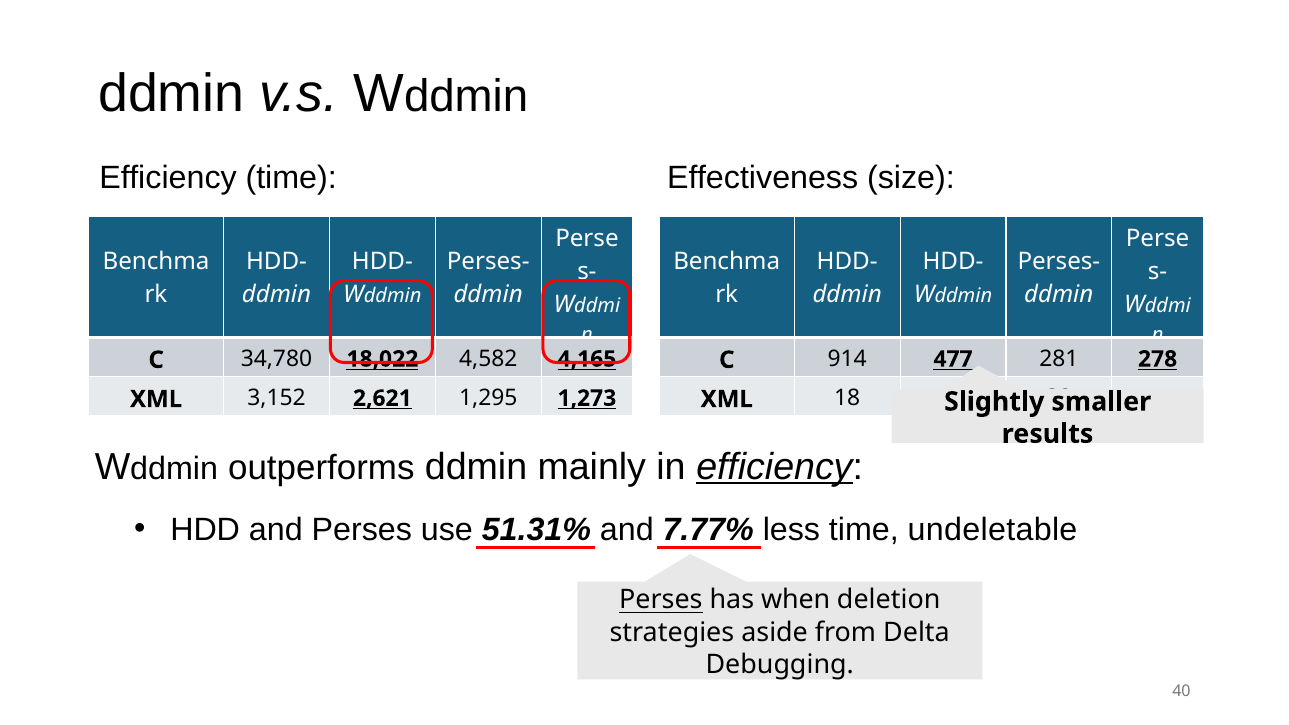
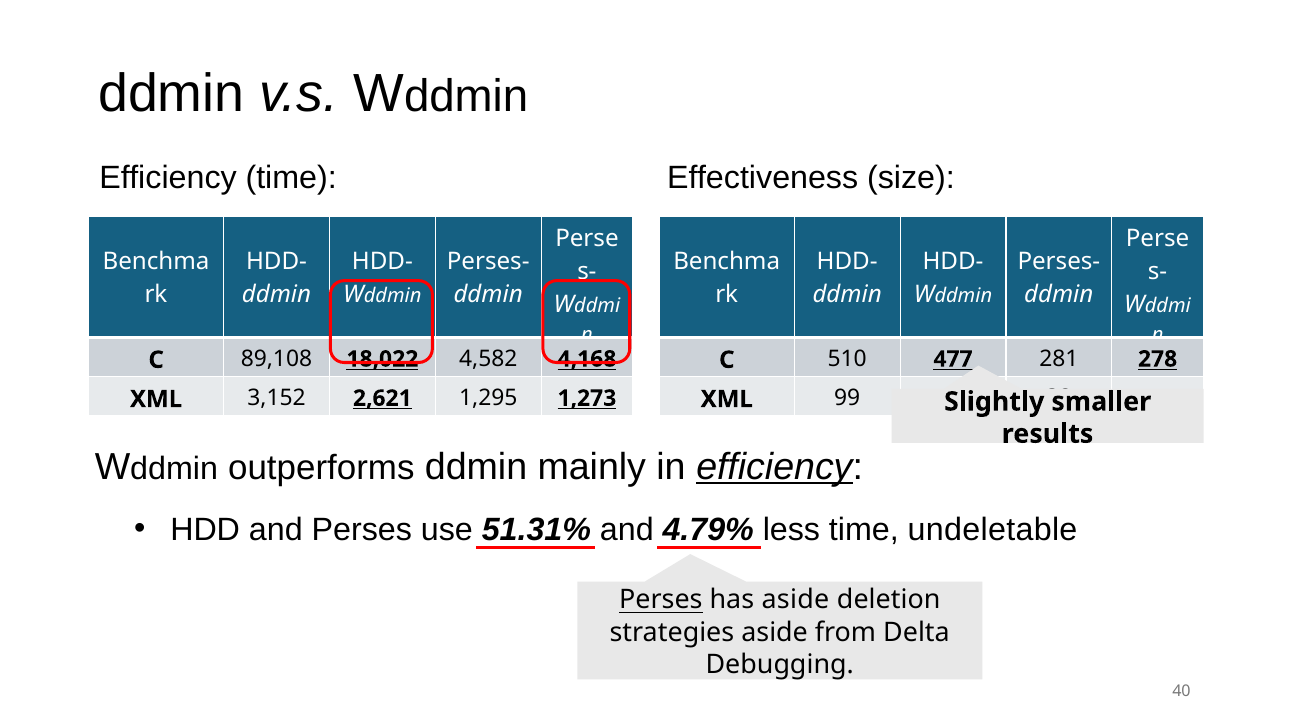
34,780: 34,780 -> 89,108 (276, 359)
4,165: 4,165 -> 4,168 (587, 359)
914: 914 -> 510 (847, 359)
18: 18 -> 99 (847, 398)
7.77%: 7.77% -> 4.79% (708, 530)
has when: when -> aside (795, 600)
